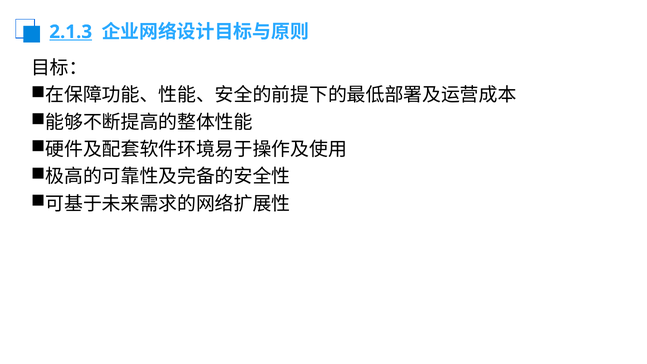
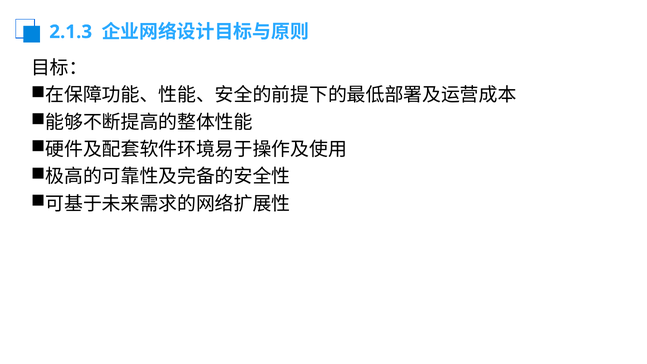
2.1.3 underline: present -> none (71, 32)
